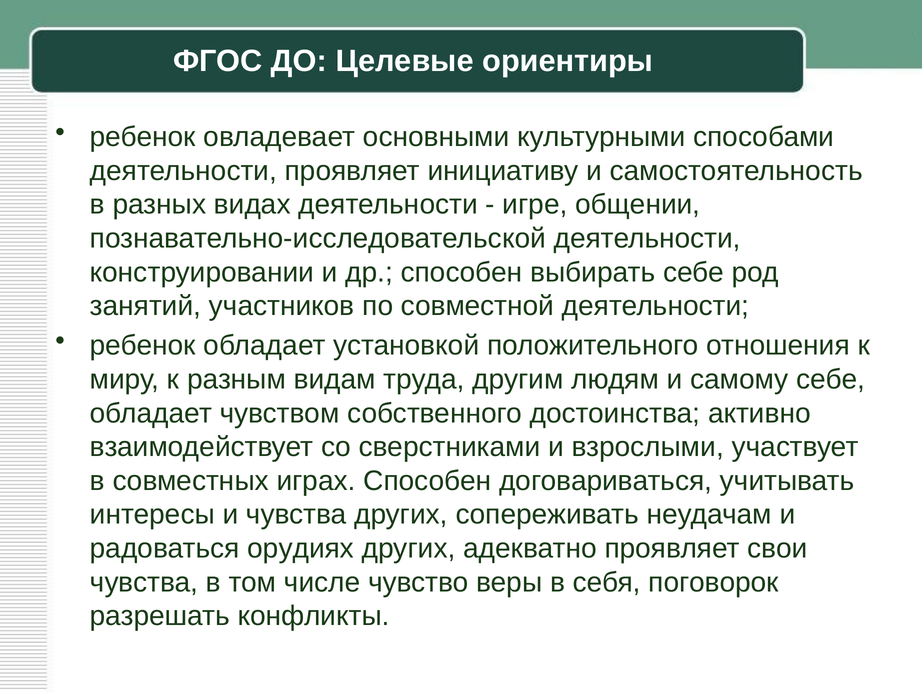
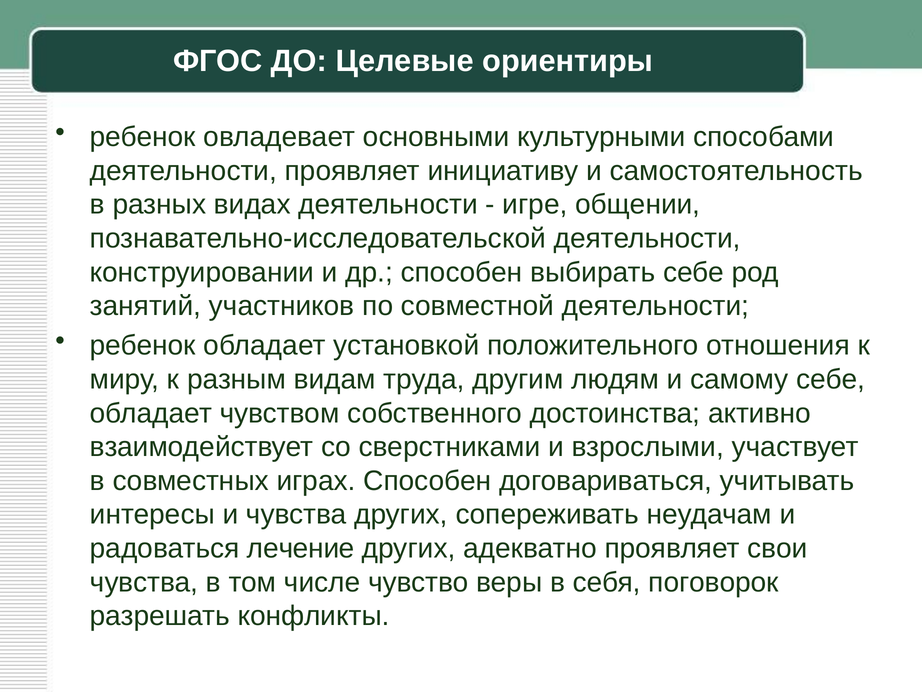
орудиях: орудиях -> лечение (301, 548)
